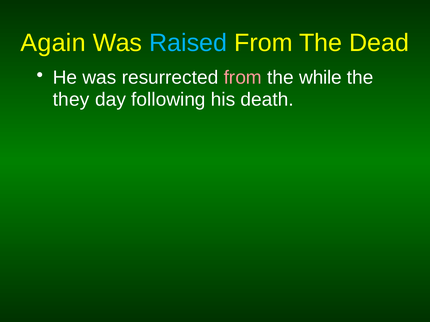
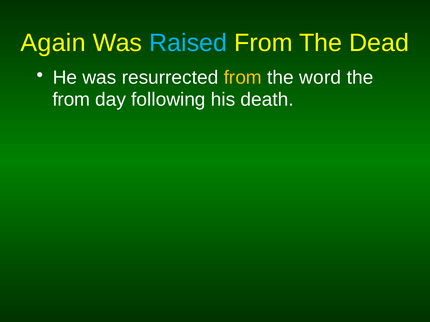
from colour: pink -> yellow (243, 78)
while: while -> word (320, 78)
they: they -> from (71, 100)
